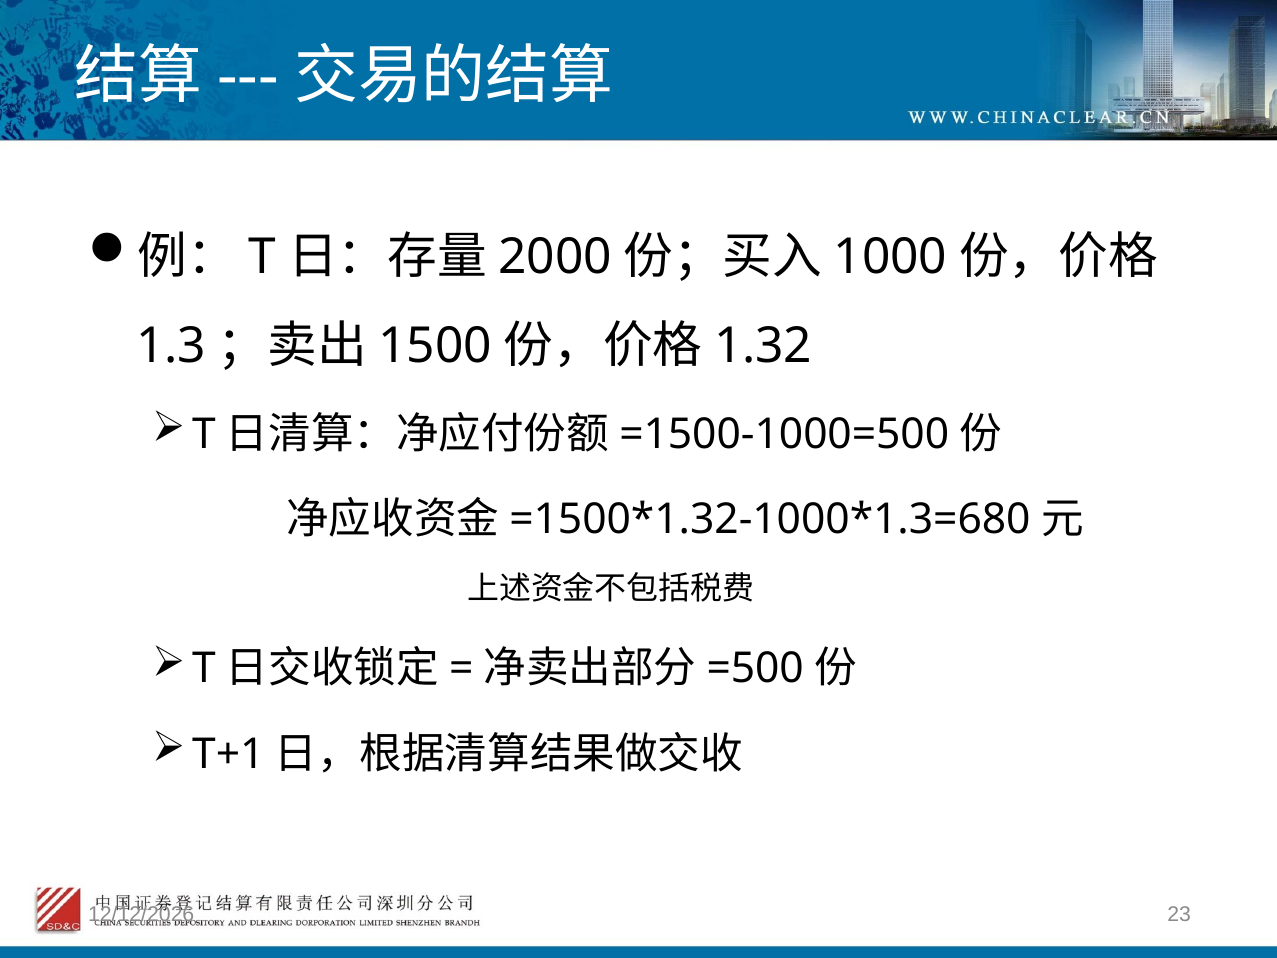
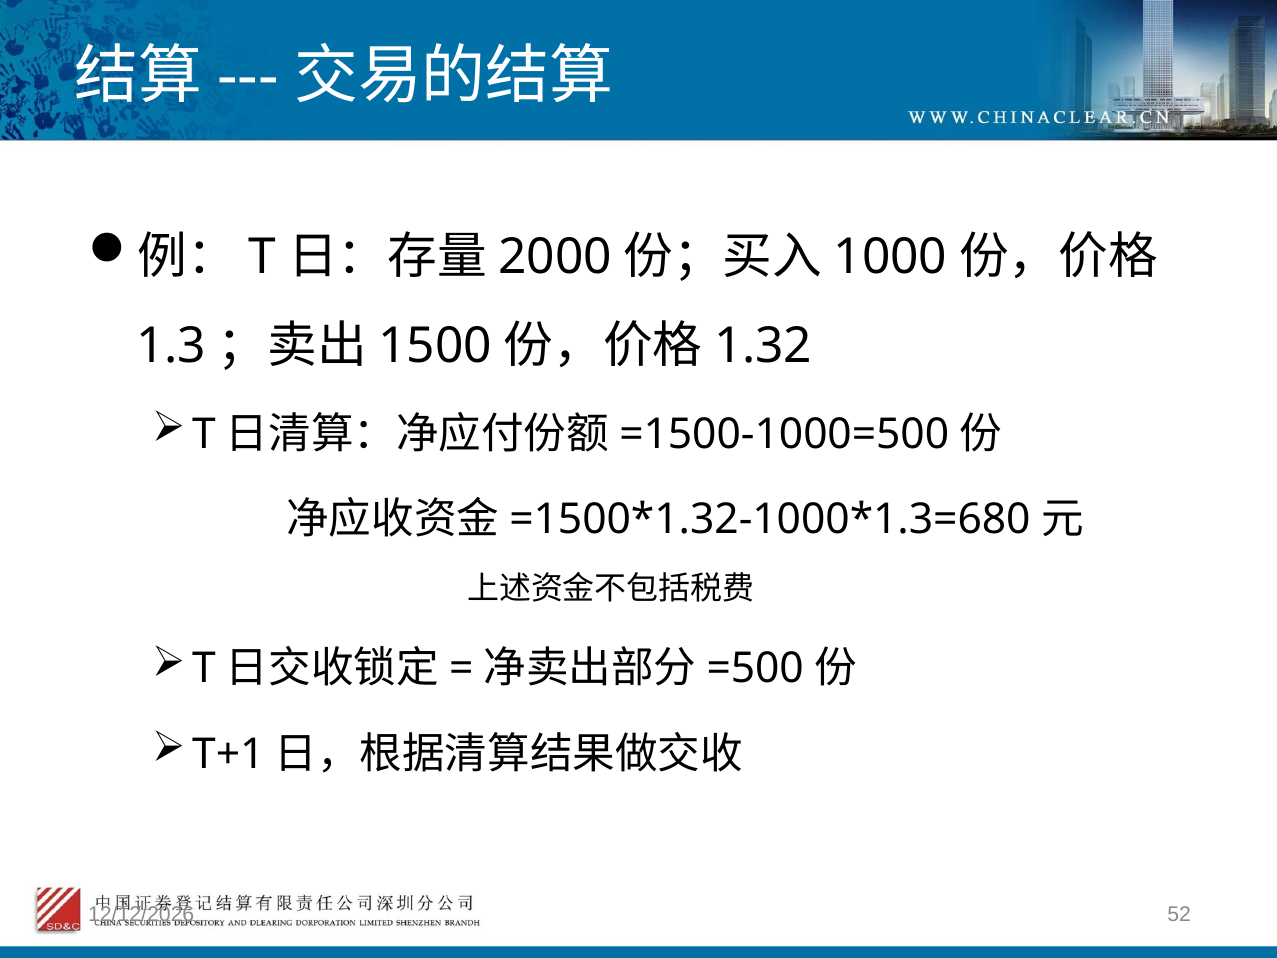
23: 23 -> 52 (1179, 915)
